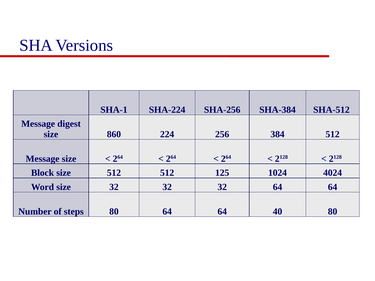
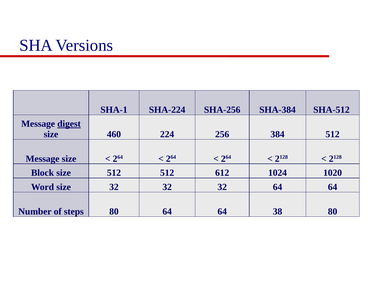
digest underline: none -> present (69, 124)
860: 860 -> 460 (114, 134)
125: 125 -> 612 (222, 173)
4024: 4024 -> 1020 (333, 173)
40: 40 -> 38 (278, 212)
